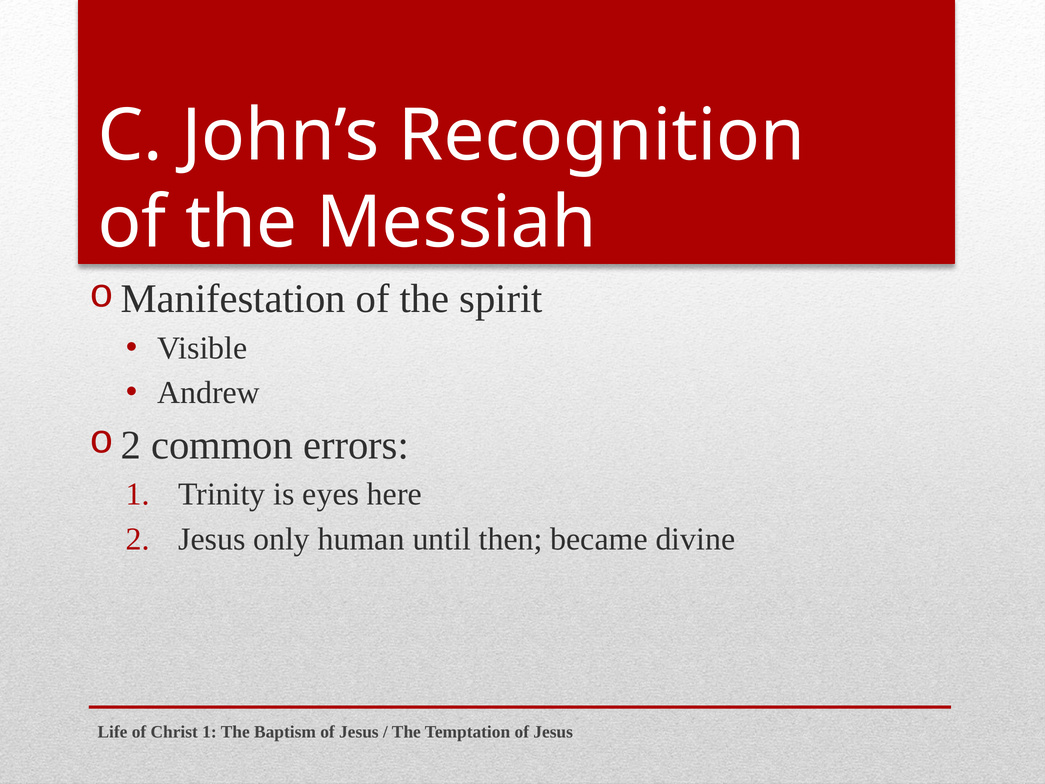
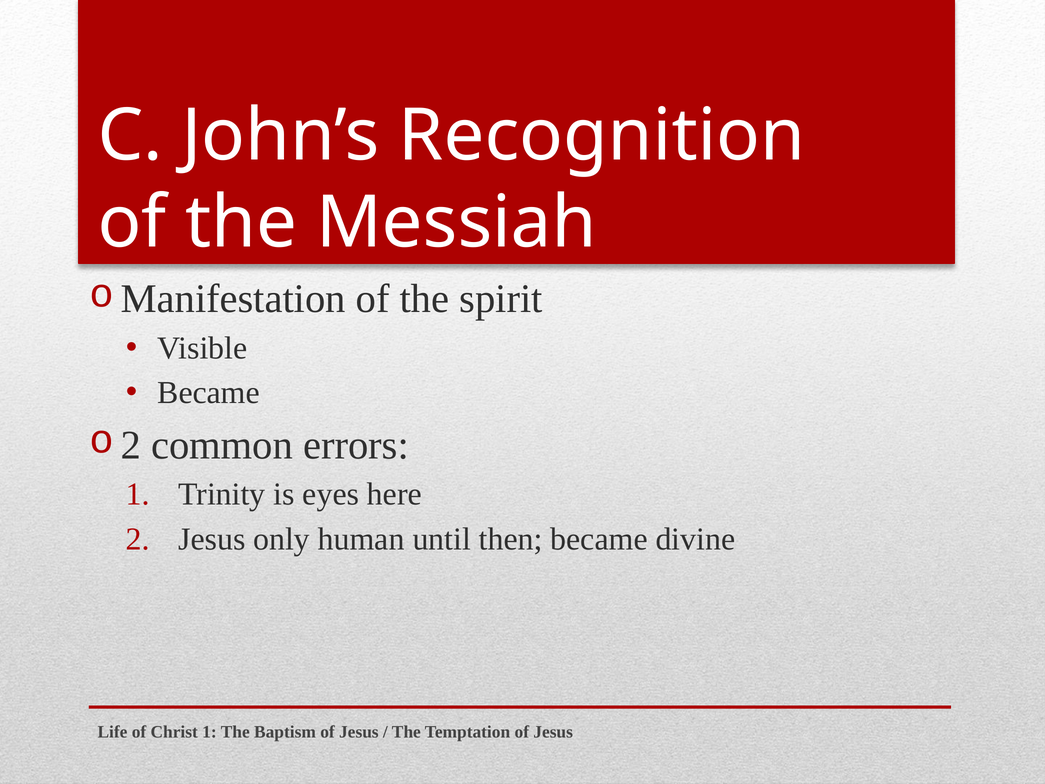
Andrew: Andrew -> Became (209, 393)
